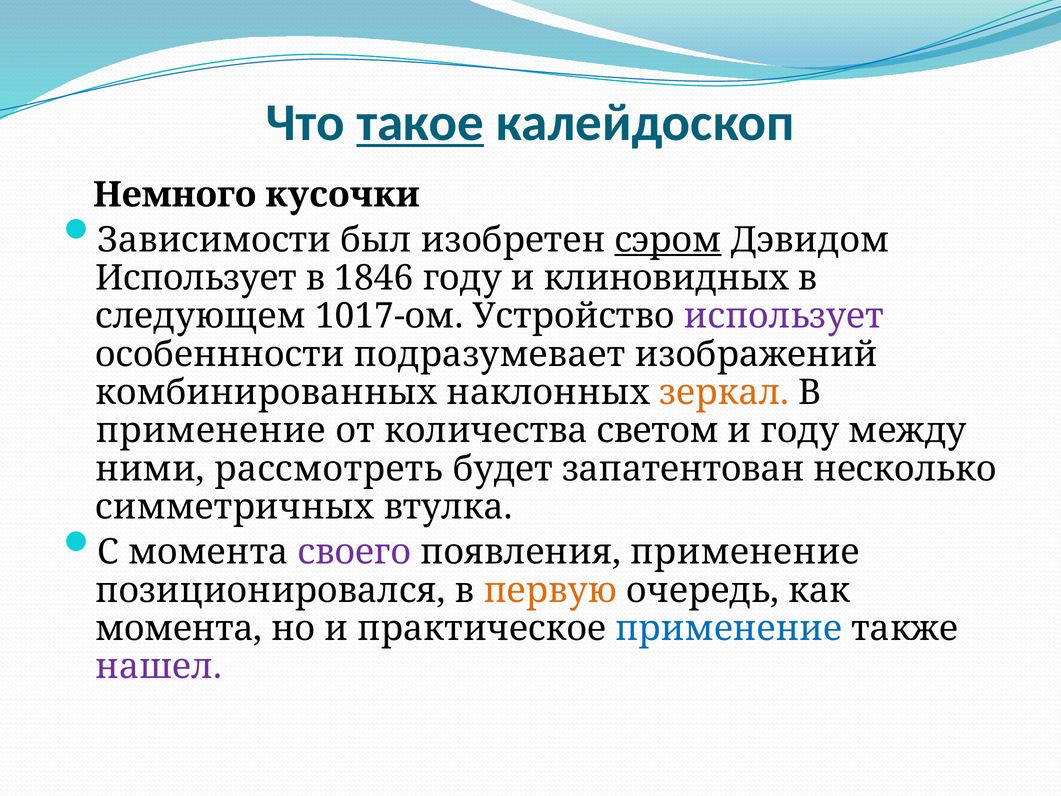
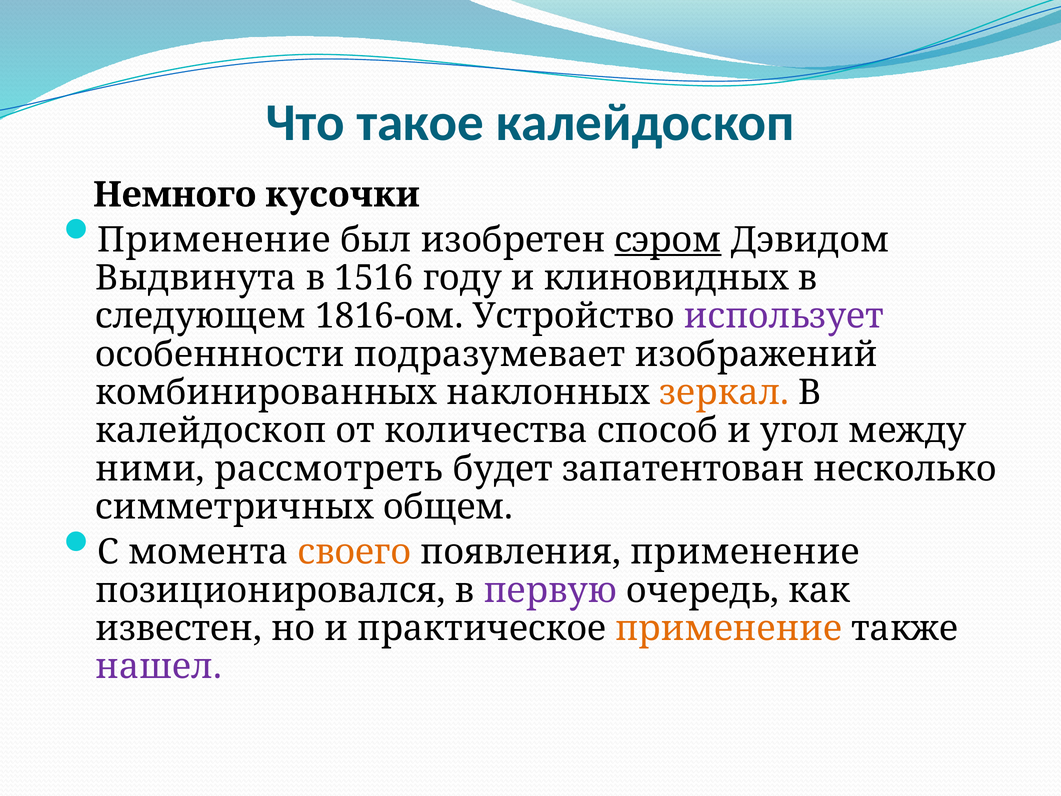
такое underline: present -> none (420, 123)
Зависимости: Зависимости -> Применение (214, 240)
Использует: Использует -> Выдвинута (196, 278)
1846: 1846 -> 1516 (374, 278)
1017-ом: 1017-ом -> 1816-ом (389, 316)
применение: применение -> калейдоскоп (211, 431)
светом: светом -> способ (658, 431)
и году: году -> угол (800, 431)
втулка: втулка -> общем (448, 507)
своего colour: purple -> orange (354, 552)
первую colour: orange -> purple (550, 590)
момента: момента -> известен (179, 628)
применение colour: blue -> orange (729, 628)
